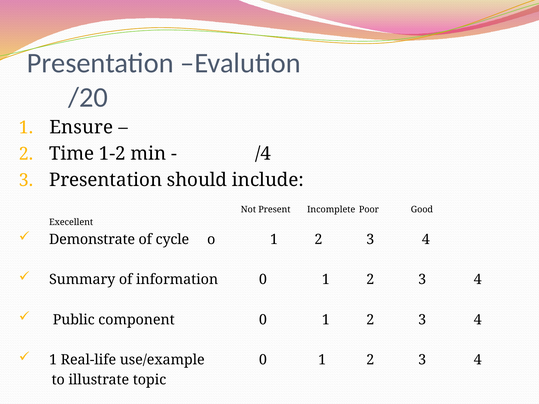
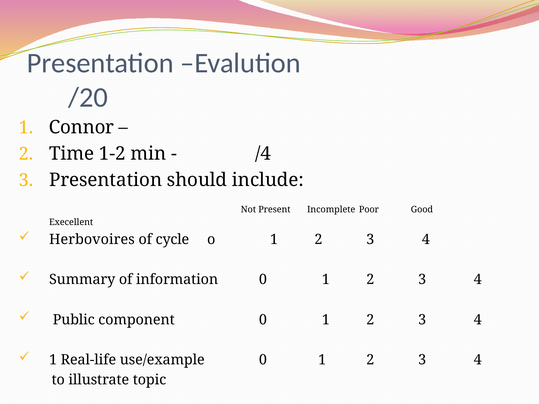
Ensure: Ensure -> Connor (82, 127)
Demonstrate: Demonstrate -> Herbovoires (92, 240)
